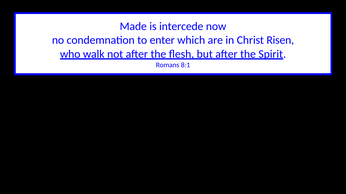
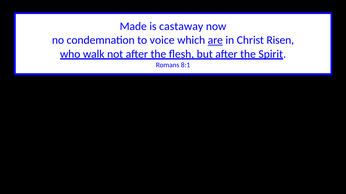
intercede: intercede -> castaway (181, 26)
enter: enter -> voice (162, 40)
are underline: none -> present (215, 40)
